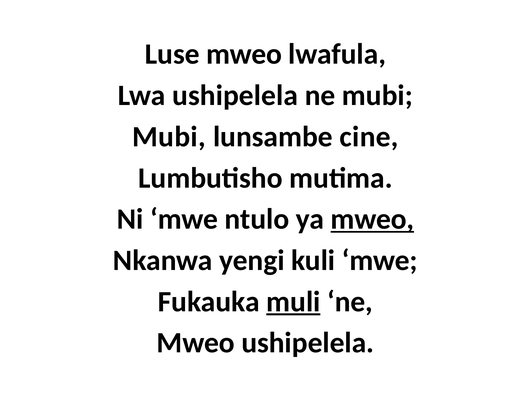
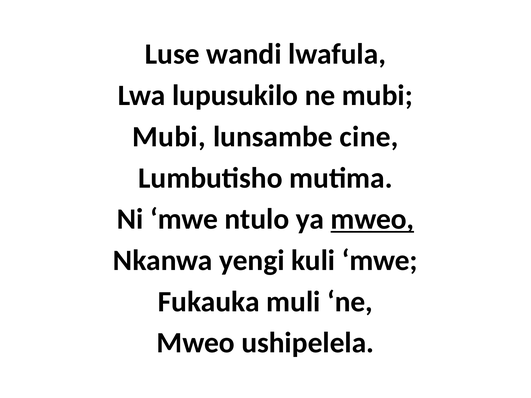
Luse mweo: mweo -> wandi (244, 54)
Lwa ushipelela: ushipelela -> lupusukilo (235, 96)
muli underline: present -> none (293, 302)
